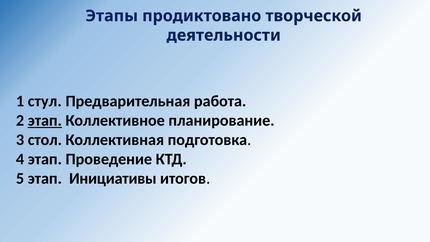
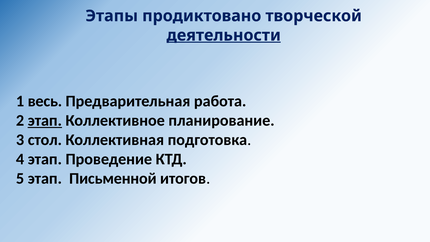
деятельности underline: none -> present (224, 35)
стул: стул -> весь (45, 101)
Инициативы: Инициативы -> Письменной (113, 178)
